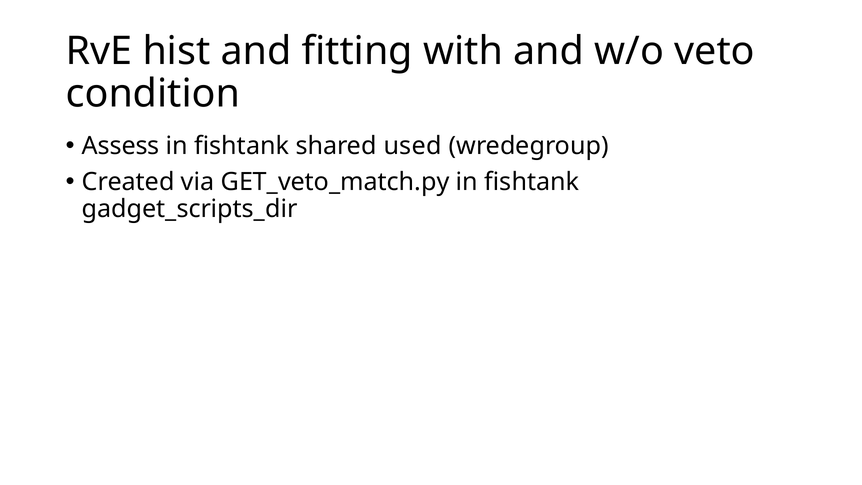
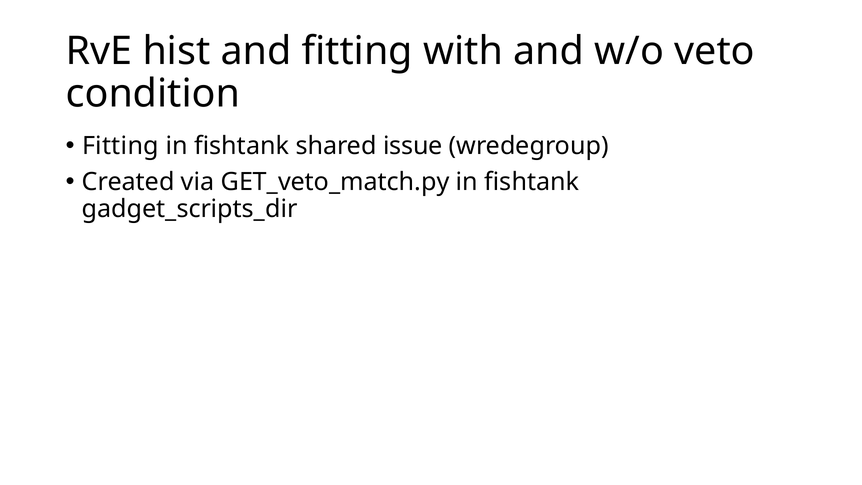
Assess: Assess -> Fitting (120, 146)
used: used -> issue (413, 146)
